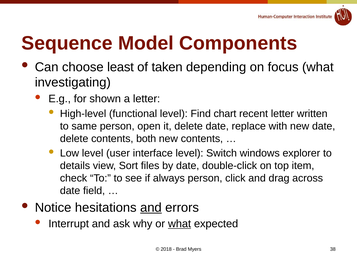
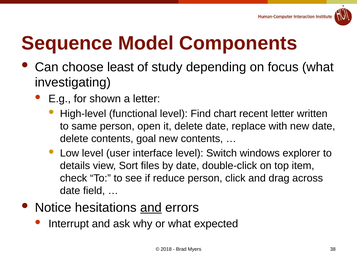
taken: taken -> study (167, 67)
both: both -> goal (146, 139)
always: always -> reduce (169, 178)
what underline: present -> none (180, 224)
